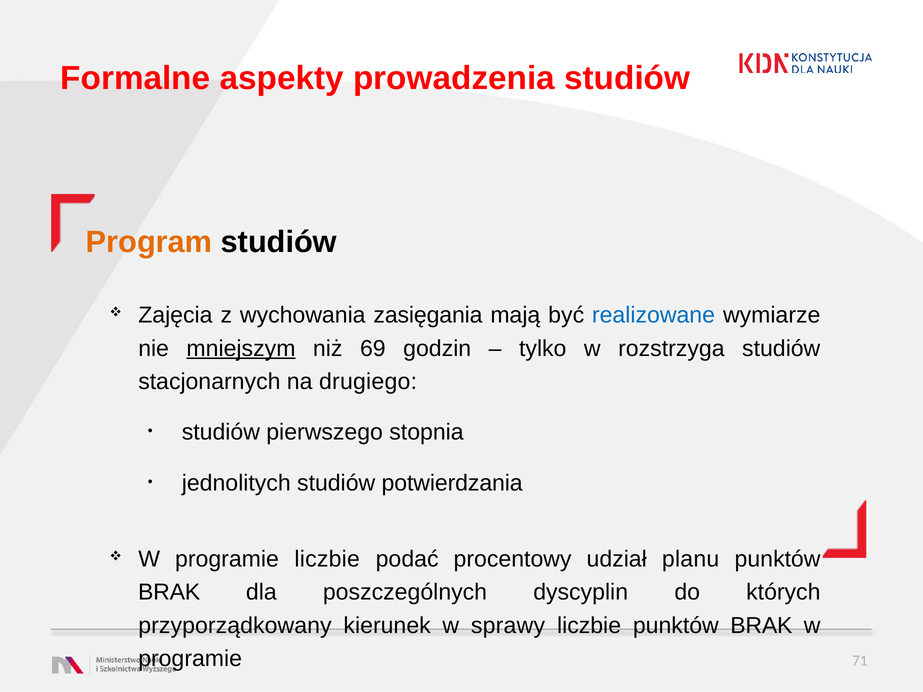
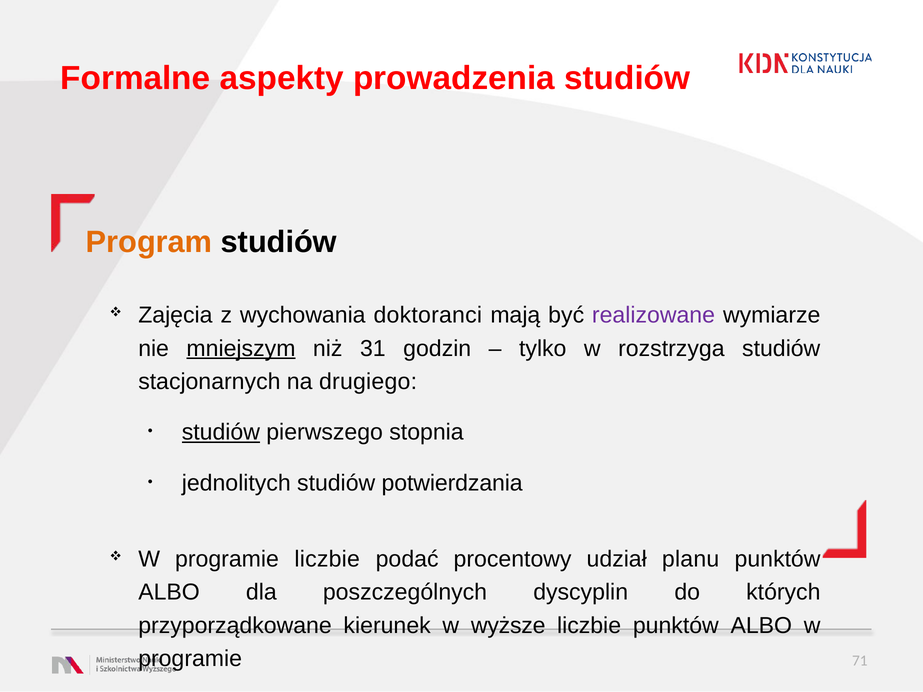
zasięgania: zasięgania -> doktoranci (428, 315)
realizowane colour: blue -> purple (653, 315)
69: 69 -> 31 (373, 349)
studiów underline: none -> present (221, 433)
BRAK: BRAK -> ALBO (169, 592)
przyporządkowany: przyporządkowany -> przyporządkowane (235, 626)
sprawy: sprawy -> wyższe (508, 626)
liczbie punktów BRAK: BRAK -> ALBO (761, 626)
